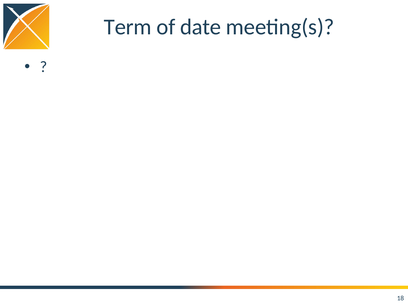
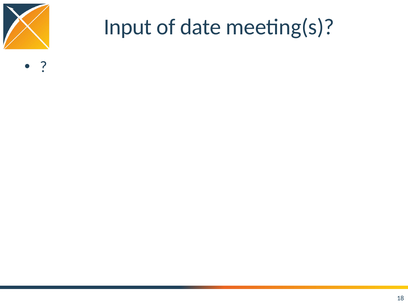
Term: Term -> Input (128, 27)
